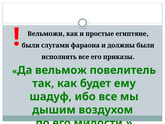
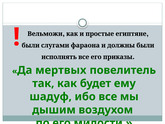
вельмож: вельмож -> мертвых (61, 70)
